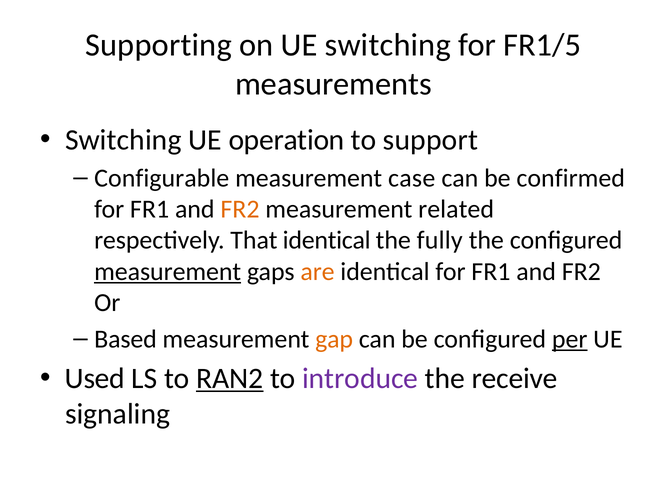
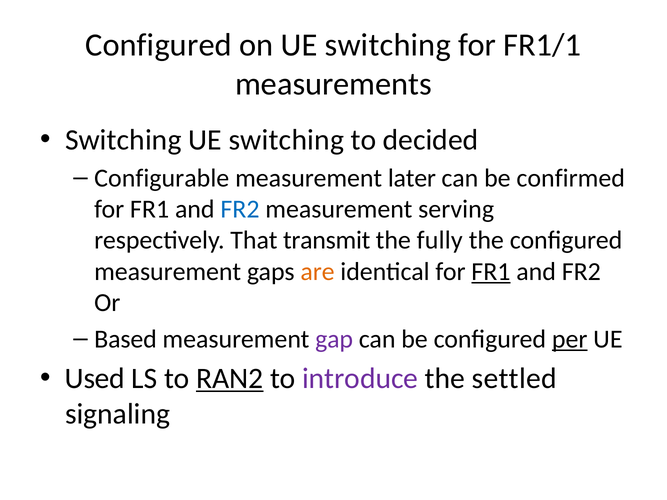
Supporting: Supporting -> Configured (158, 45)
FR1/5: FR1/5 -> FR1/1 (542, 45)
operation: operation -> switching (286, 140)
support: support -> decided (431, 140)
case: case -> later (412, 178)
FR2 colour: orange -> blue (240, 209)
related: related -> serving (456, 209)
That identical: identical -> transmit (327, 241)
measurement underline: present -> none (168, 272)
FR1 underline: none -> present (491, 272)
gap colour: orange -> purple (334, 339)
receive: receive -> settled (514, 379)
